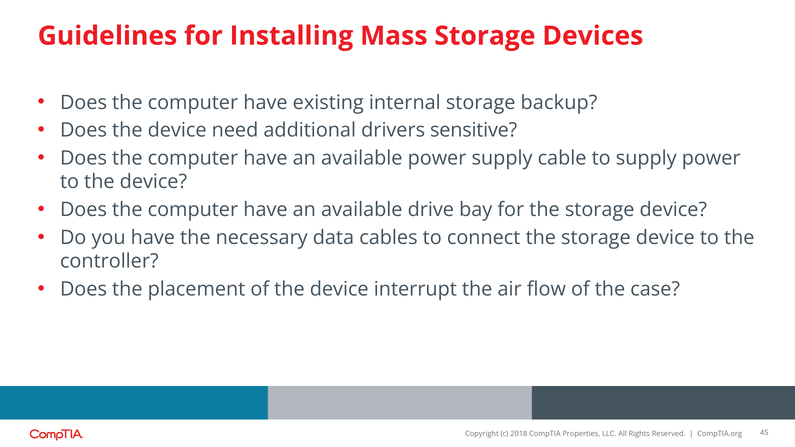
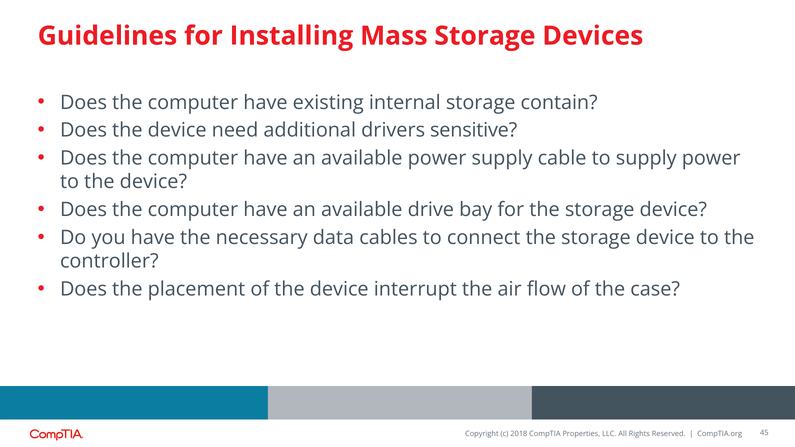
backup: backup -> contain (559, 103)
